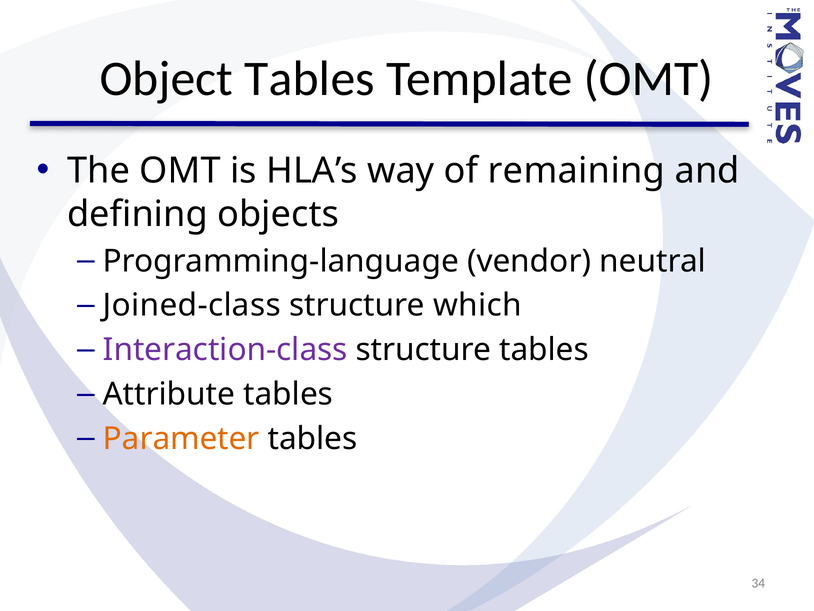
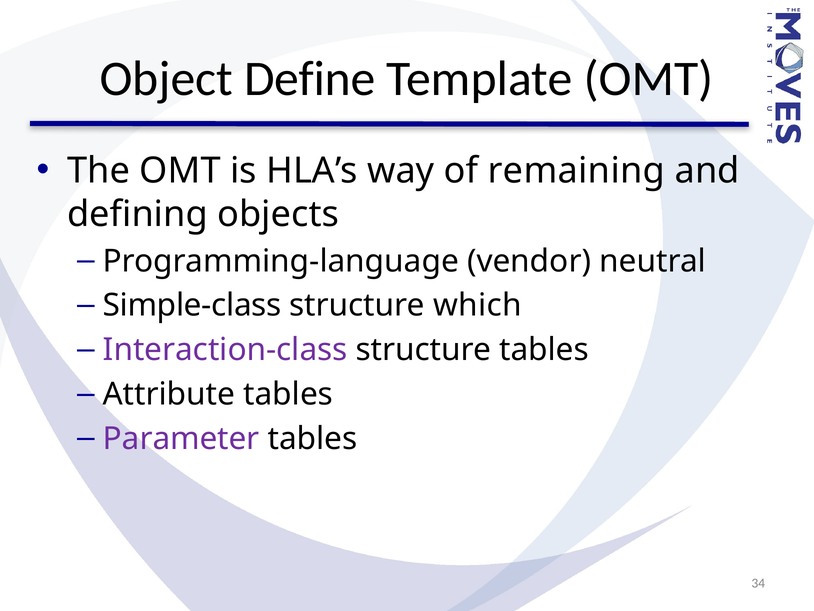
Object Tables: Tables -> Define (310, 79)
Joined-class: Joined-class -> Simple-class (192, 305)
Parameter colour: orange -> purple (181, 438)
